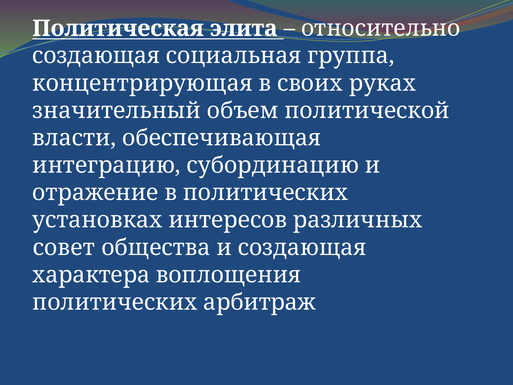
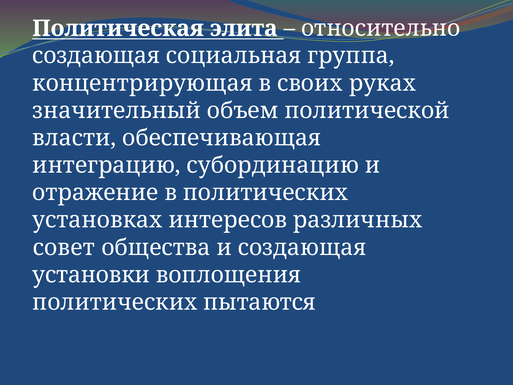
характера: характера -> установки (91, 275)
арбитраж: арбитраж -> пытаются (260, 302)
